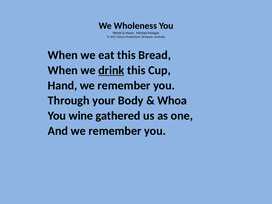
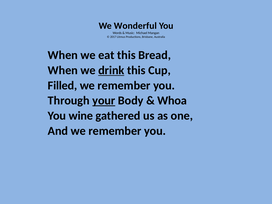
Wholeness: Wholeness -> Wonderful (135, 26)
Hand: Hand -> Filled (62, 85)
your underline: none -> present (104, 101)
